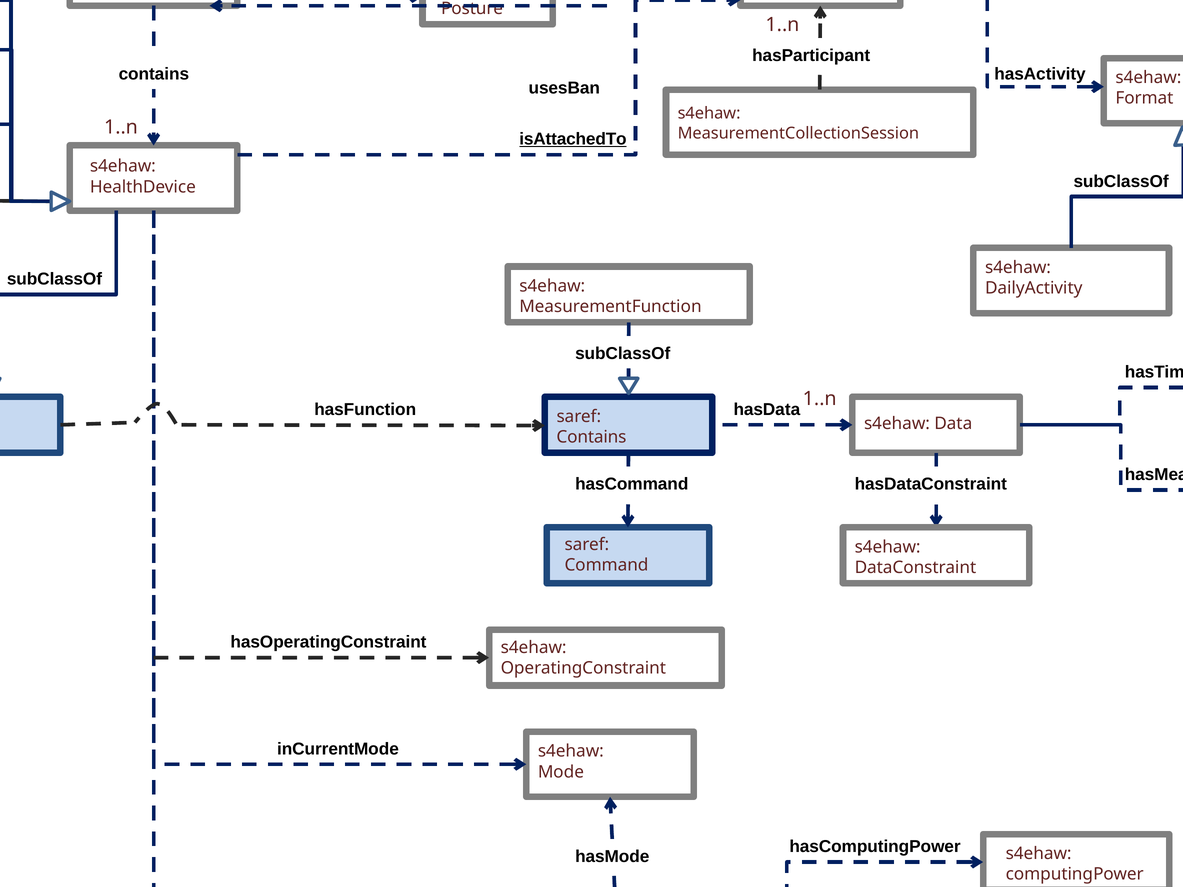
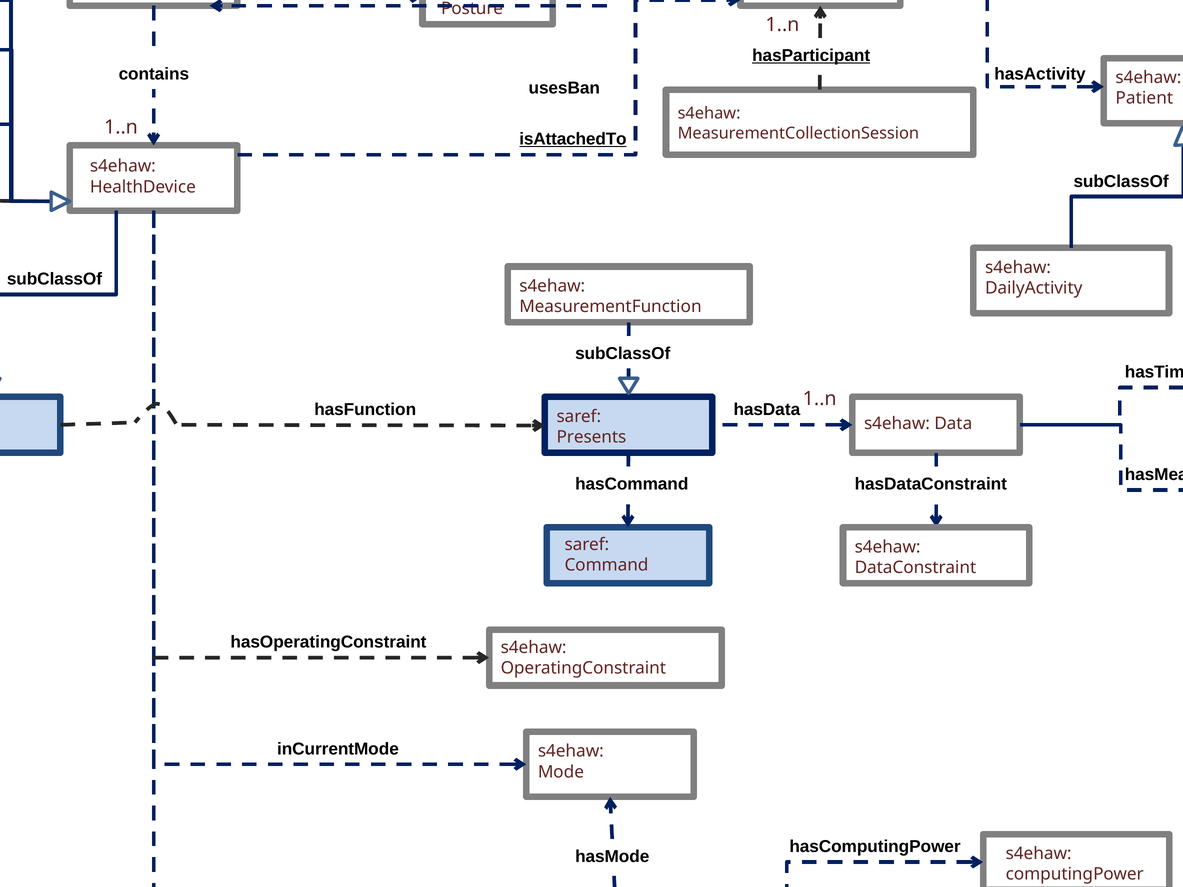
hasParticipant underline: none -> present (811, 55)
Format: Format -> Patient (1144, 98)
Contains: Contains -> Presents (591, 437)
